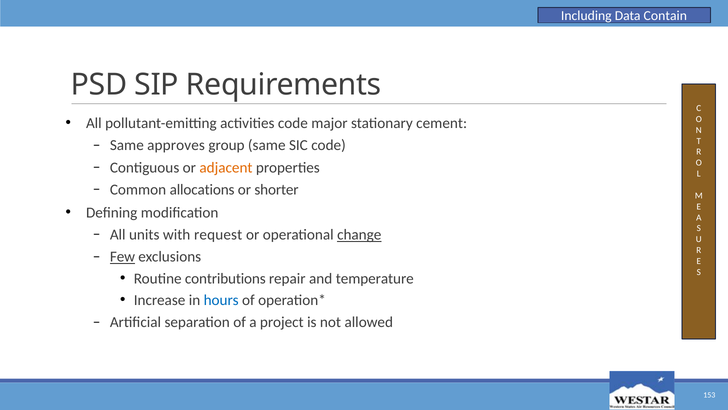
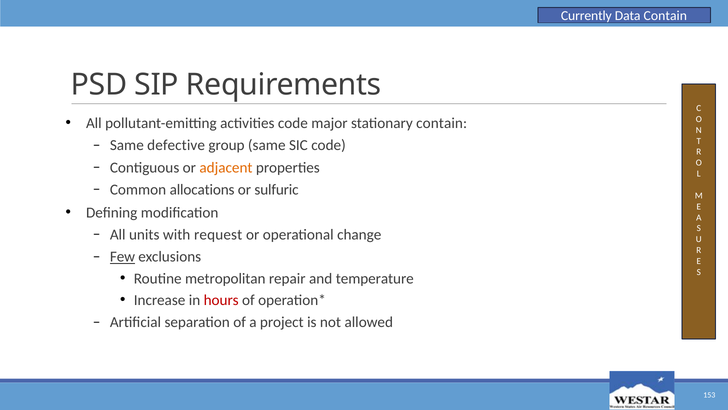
Including: Including -> Currently (586, 16)
stationary cement: cement -> contain (442, 123)
approves: approves -> defective (176, 145)
shorter: shorter -> sulfuric (277, 190)
change underline: present -> none (359, 234)
contributions: contributions -> metropolitan (225, 278)
hours colour: blue -> red (221, 300)
